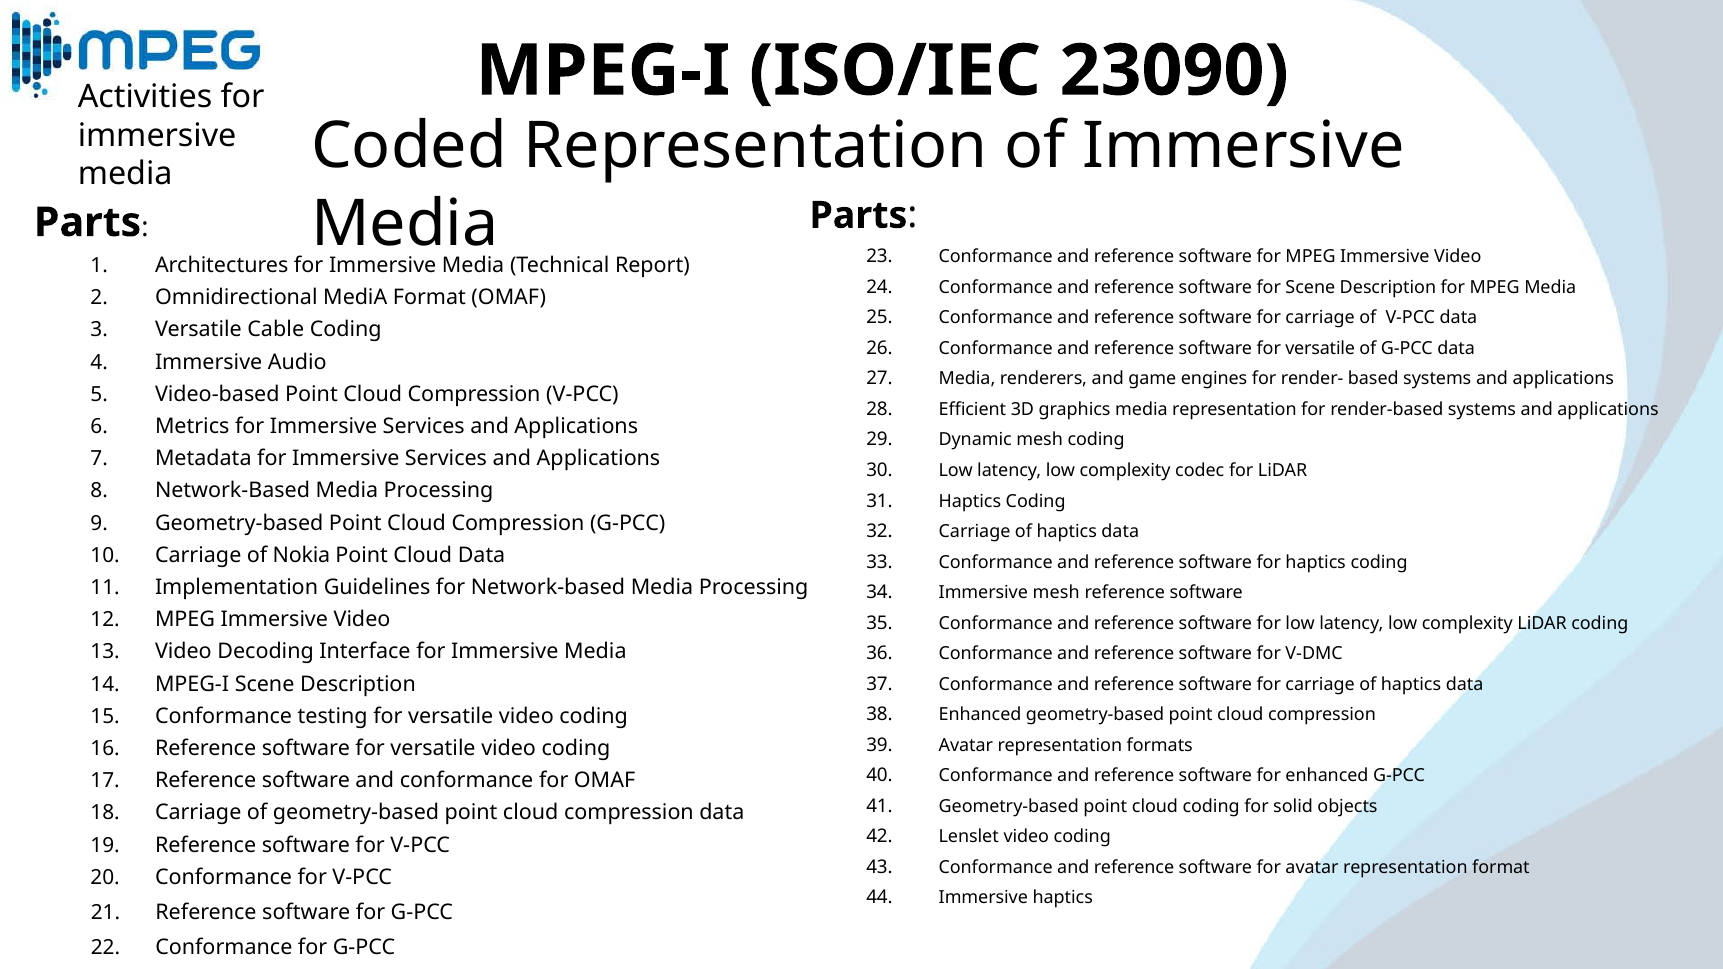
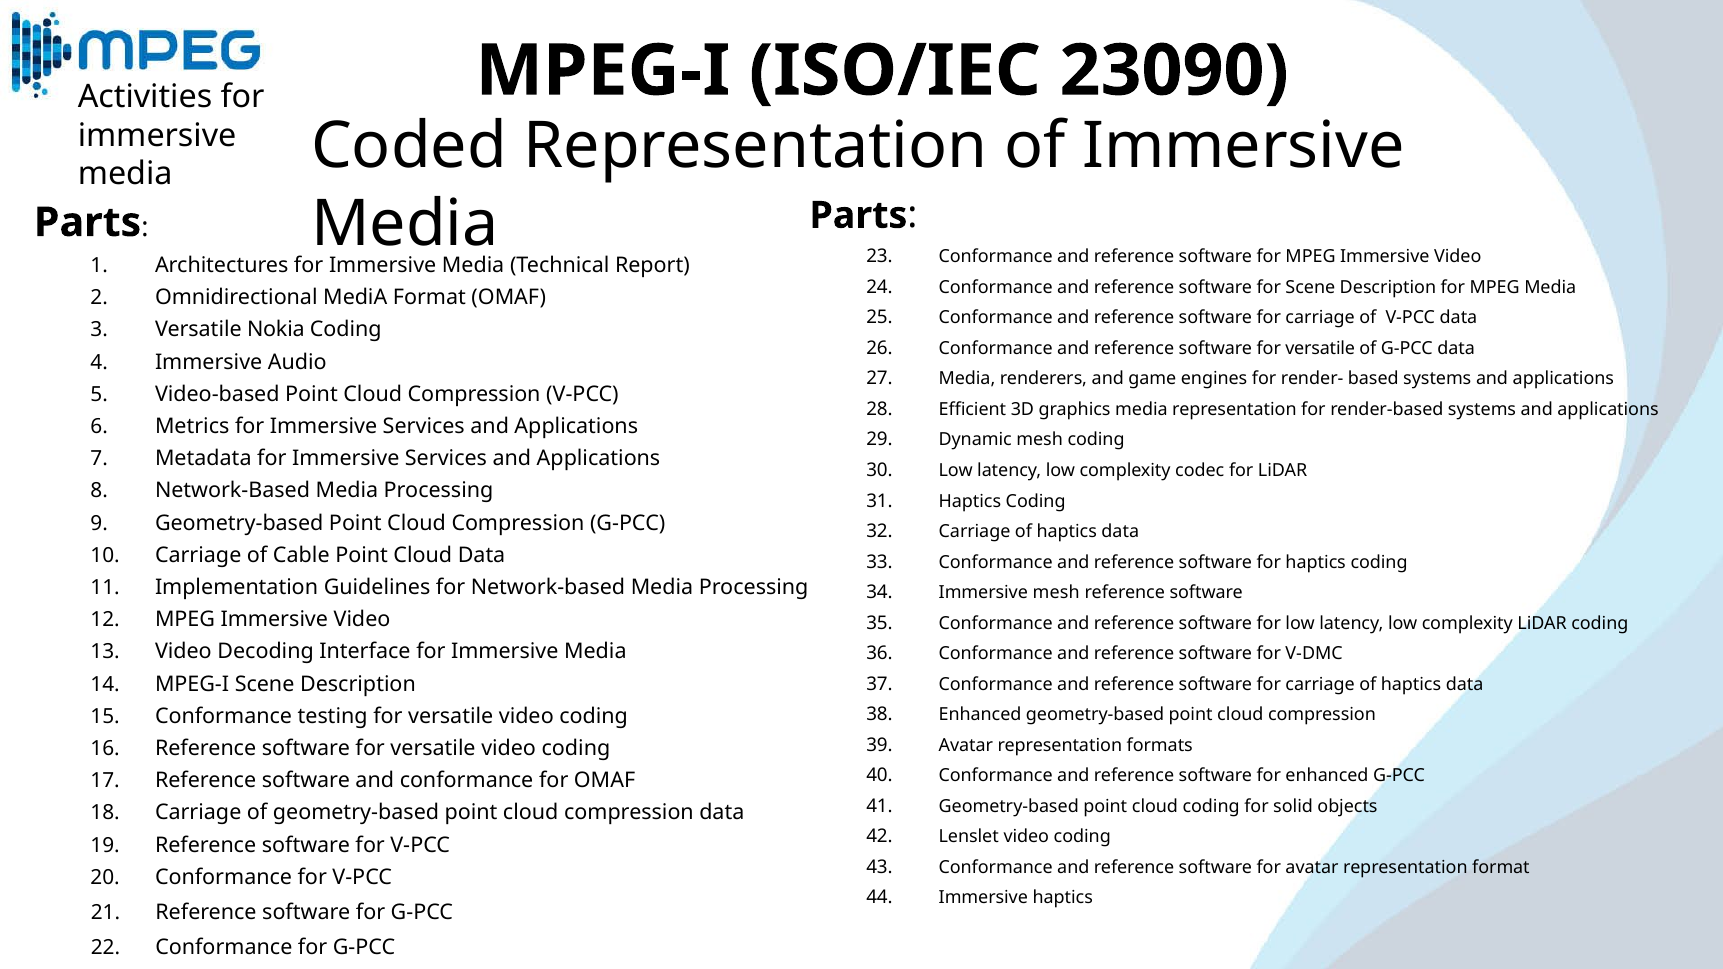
Cable: Cable -> Nokia (276, 330)
Nokia: Nokia -> Cable (301, 555)
